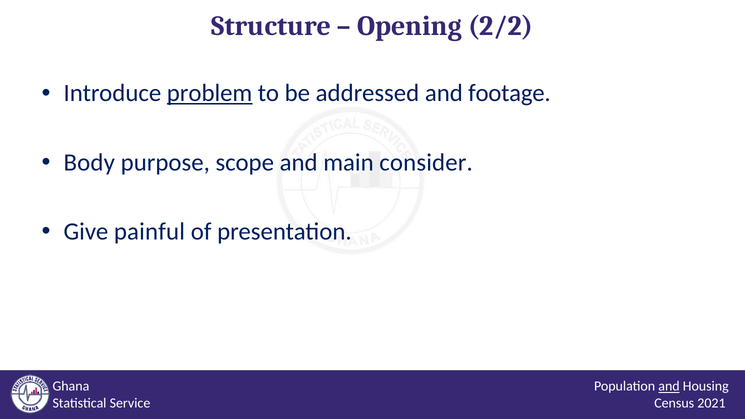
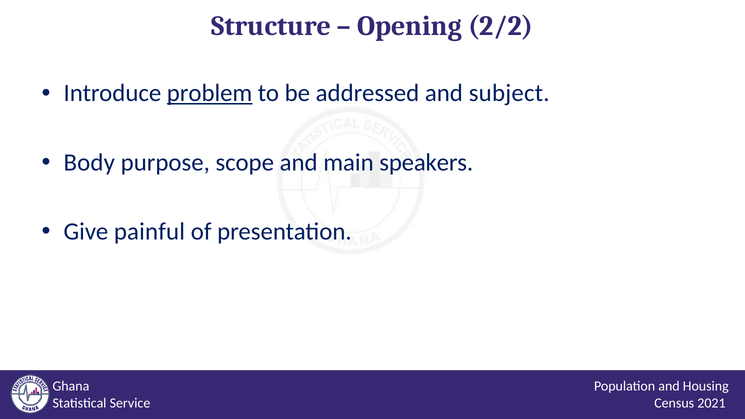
footage: footage -> subject (509, 93)
consider: consider -> speakers (426, 163)
and underline: present -> none (669, 386)
